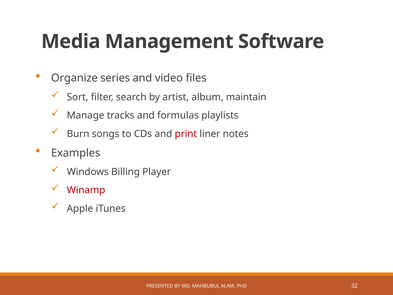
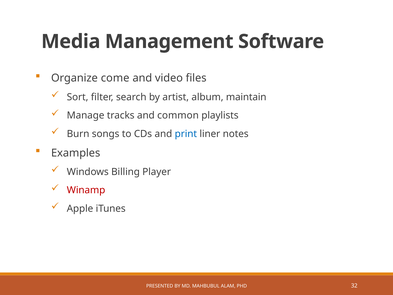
series: series -> come (115, 78)
formulas: formulas -> common (178, 115)
print colour: red -> blue (186, 134)
